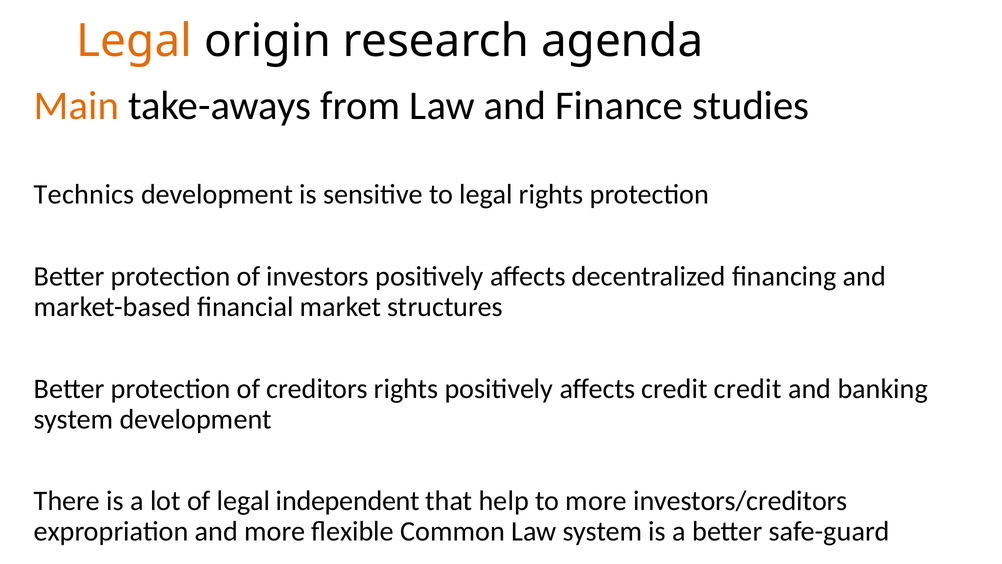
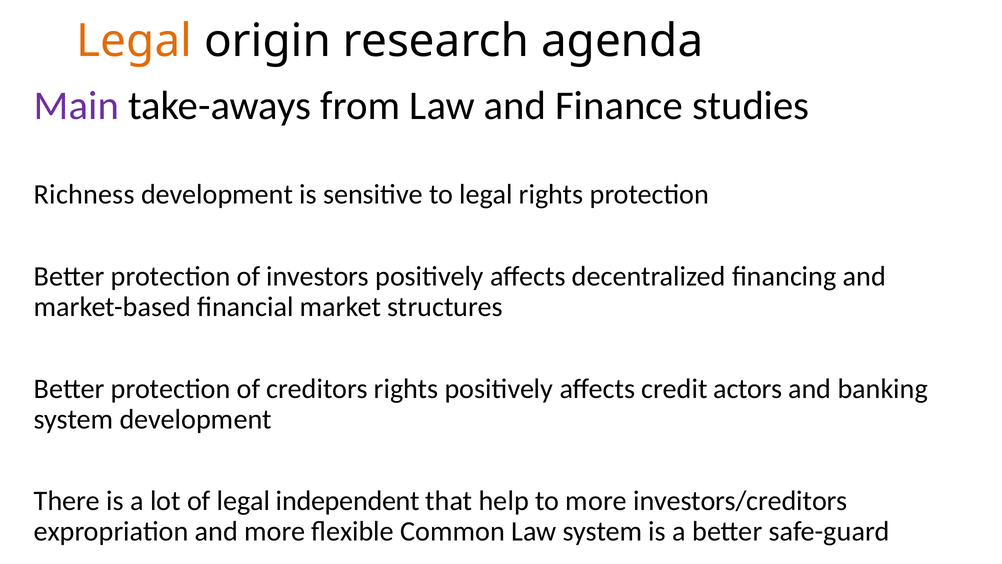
Main colour: orange -> purple (76, 106)
Technics: Technics -> Richness (84, 194)
credit credit: credit -> actors (748, 388)
